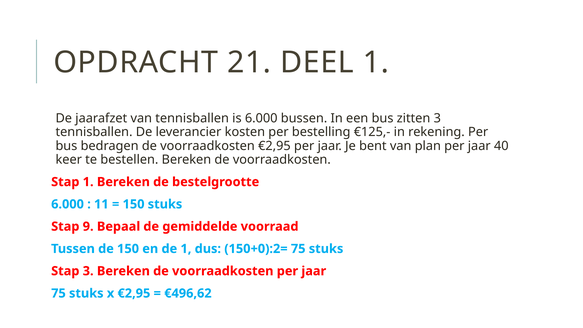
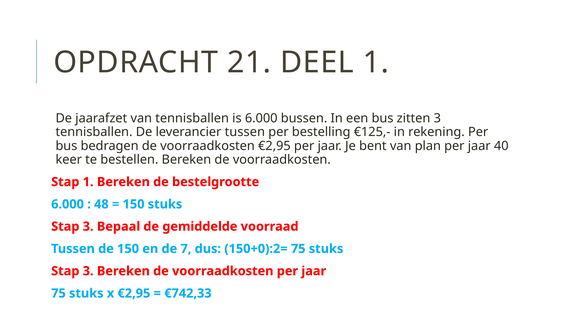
leverancier kosten: kosten -> tussen (245, 132)
11: 11 -> 48 (101, 204)
9: 9 -> 3 (88, 226)
de 1: 1 -> 7 (186, 249)
€496,62: €496,62 -> €742,33 (188, 293)
